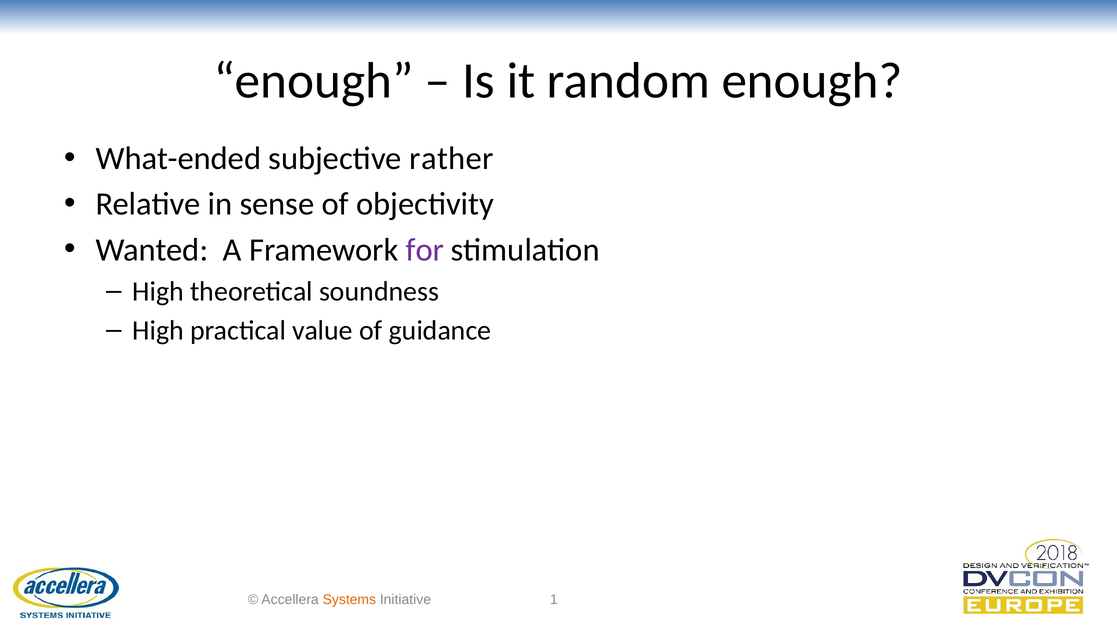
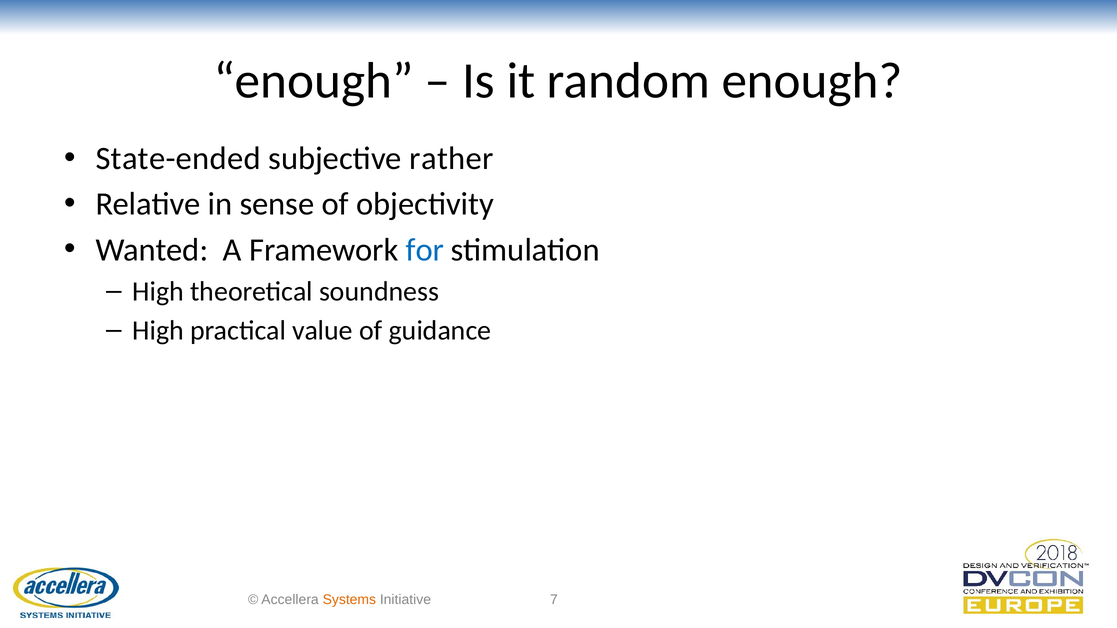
What-ended: What-ended -> State-ended (178, 159)
for colour: purple -> blue (425, 250)
1: 1 -> 7 (554, 600)
